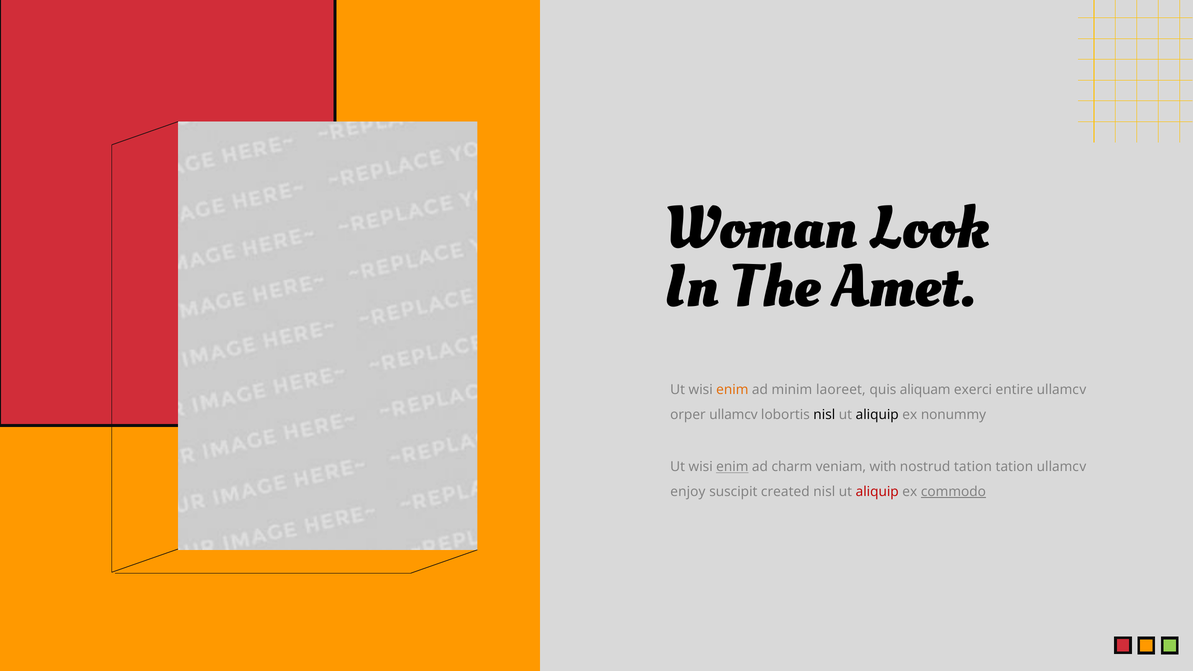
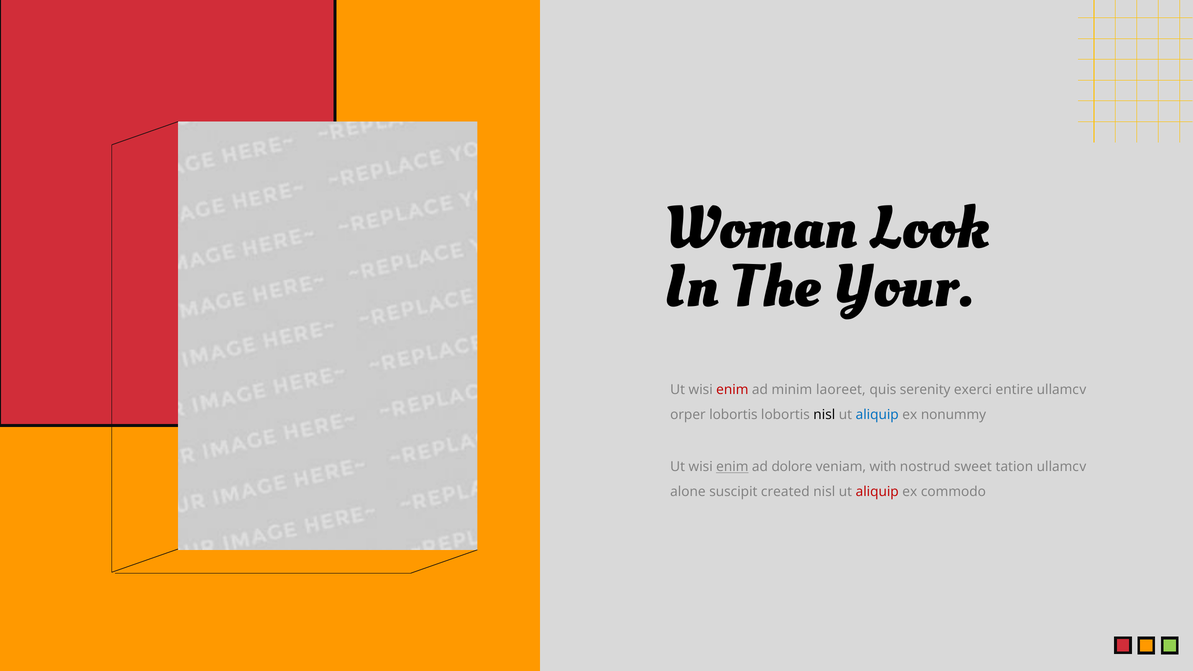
Amet: Amet -> Your (904, 287)
enim colour: orange -> red (732, 390)
aliquam: aliquam -> serenity (925, 390)
orper ullamcv: ullamcv -> lobortis (733, 415)
aliquip colour: black -> blue (877, 415)
charm: charm -> dolore (792, 467)
nostrud tation: tation -> sweet (973, 467)
enjoy: enjoy -> alone (688, 492)
commodo underline: present -> none (953, 492)
